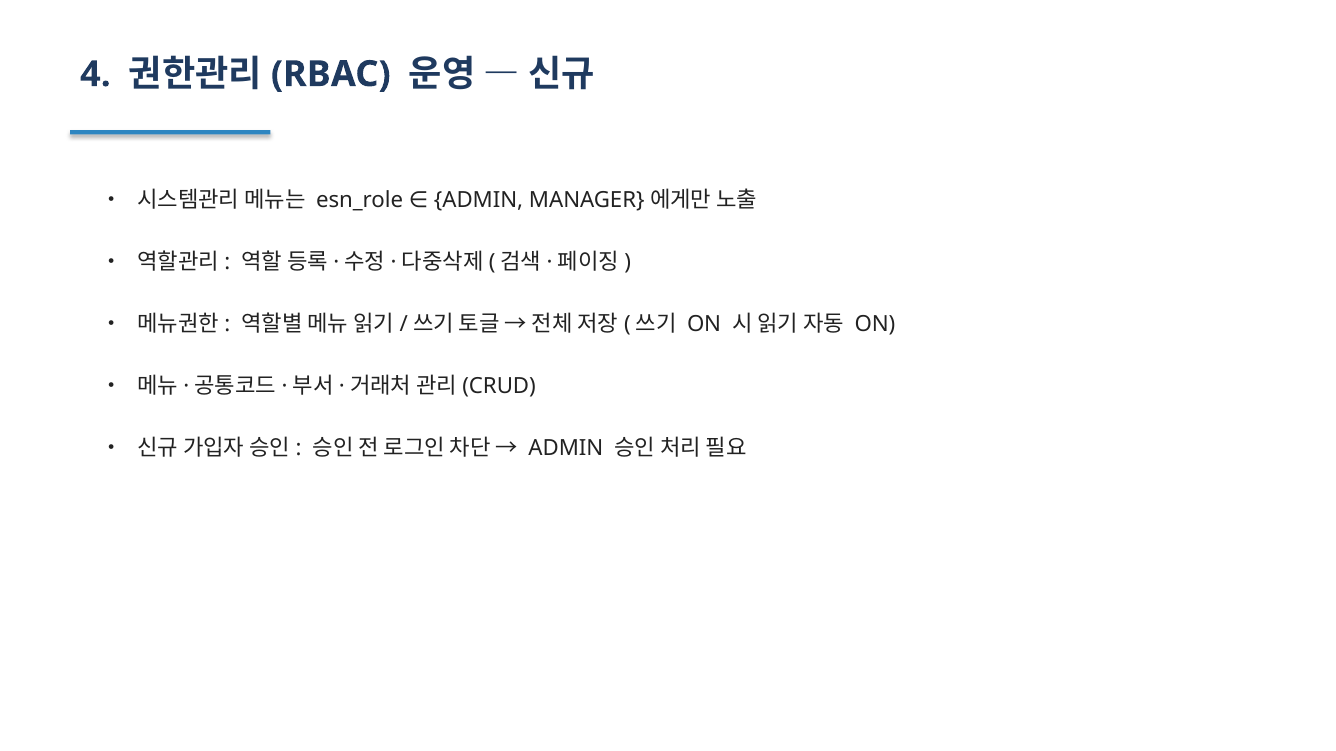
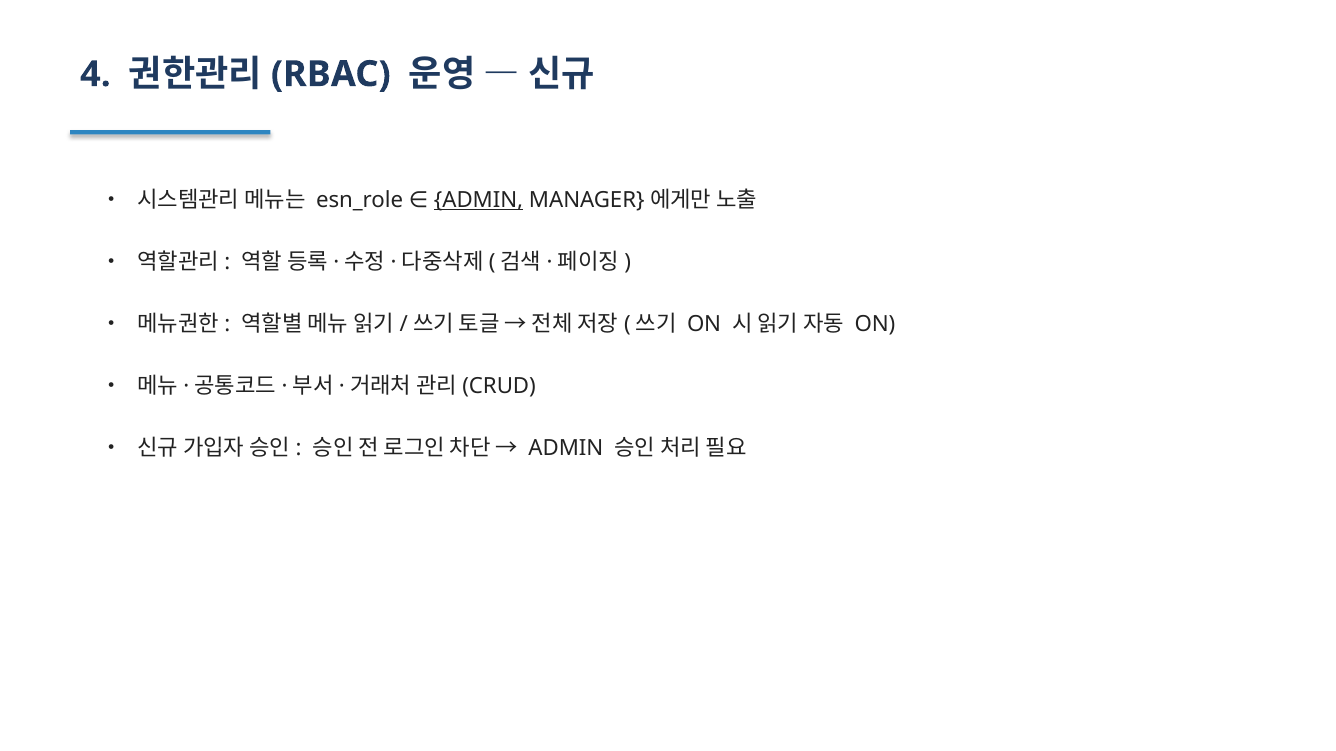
ADMIN underline: none -> present (479, 200)
